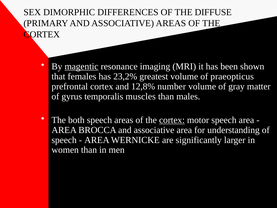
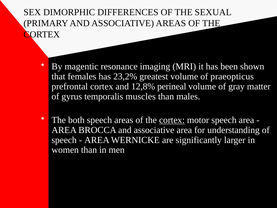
DIFFUSE: DIFFUSE -> SEXUAL (213, 12)
magentic underline: present -> none (82, 66)
number: number -> perineal (172, 86)
